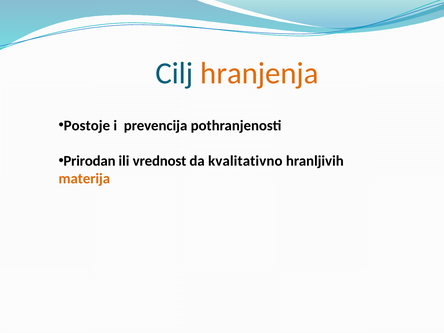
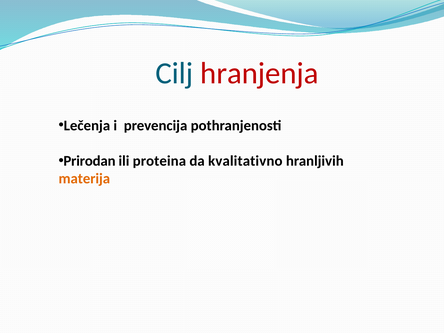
hranjenja colour: orange -> red (259, 73)
Postoje: Postoje -> Lečenja (87, 125)
vrednost: vrednost -> proteina (159, 161)
